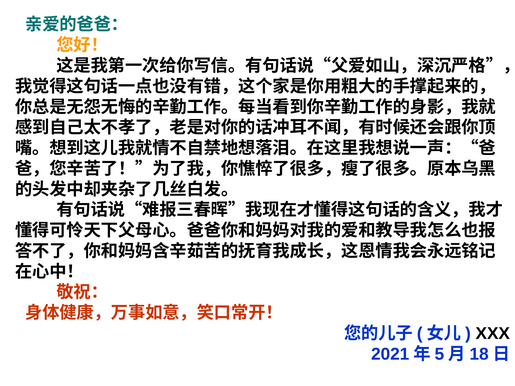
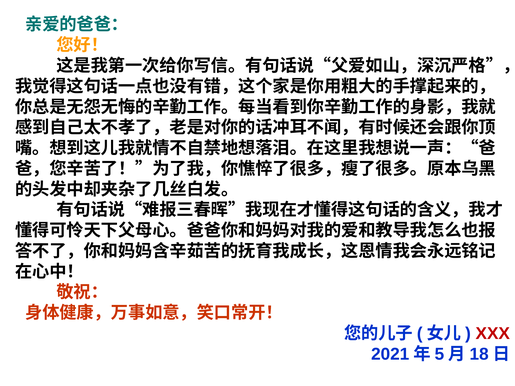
XXX colour: black -> red (493, 334)
